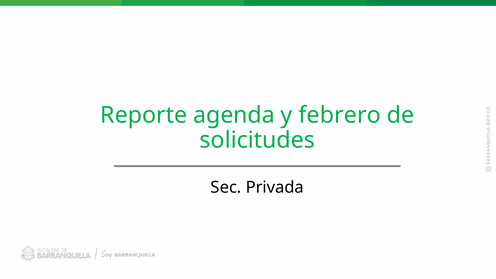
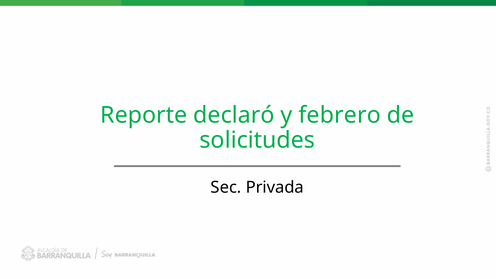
agenda: agenda -> declaró (234, 115)
